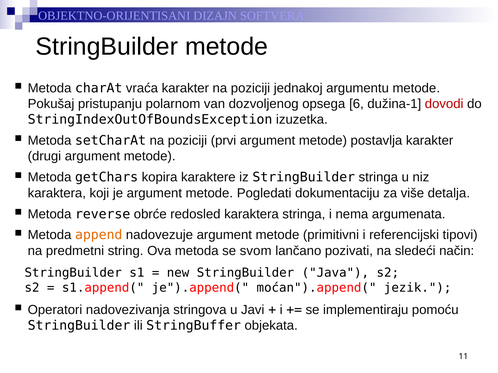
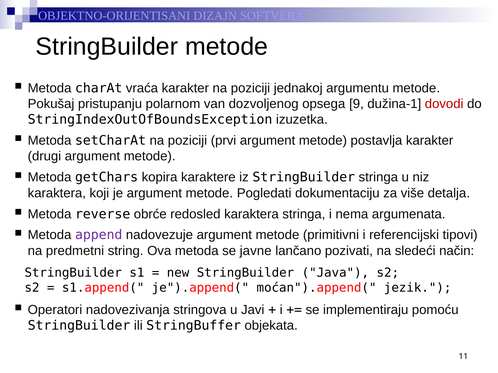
6: 6 -> 9 (356, 104)
append colour: orange -> purple (99, 235)
svom: svom -> javne (256, 251)
